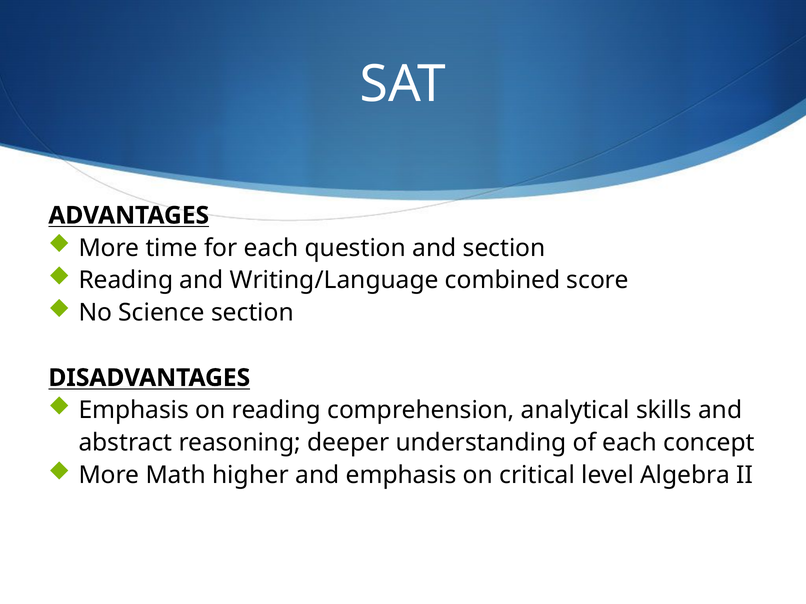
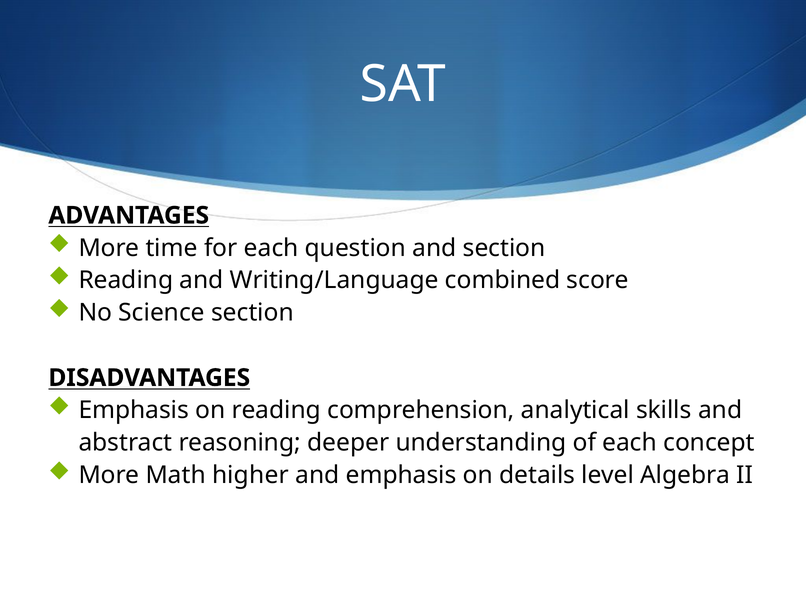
critical: critical -> details (537, 476)
